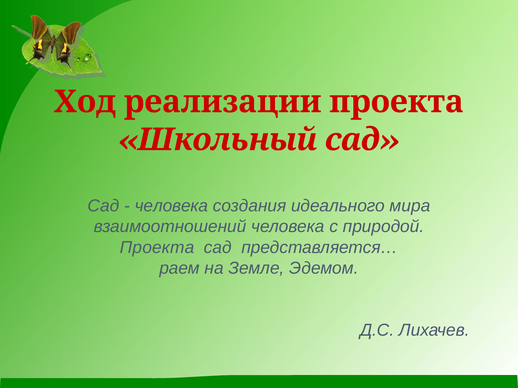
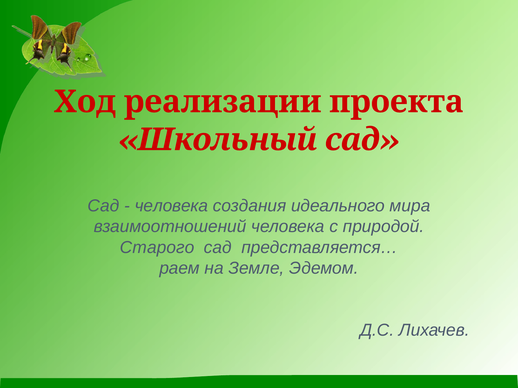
Проекта: Проекта -> Старого (157, 248)
